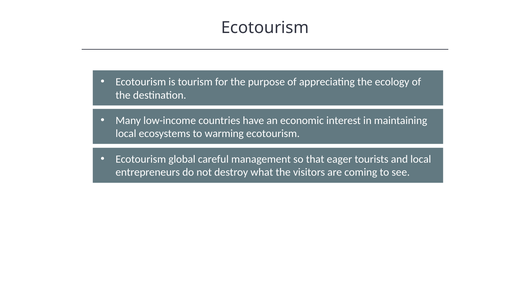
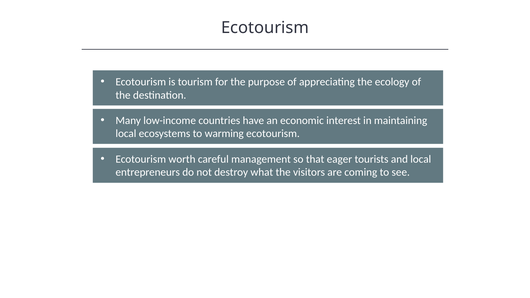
global: global -> worth (182, 159)
